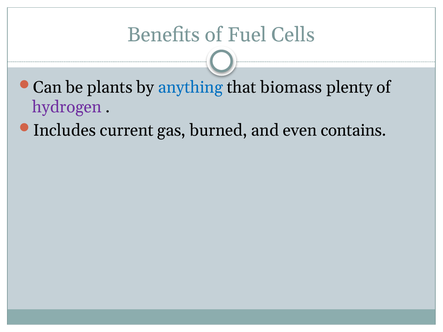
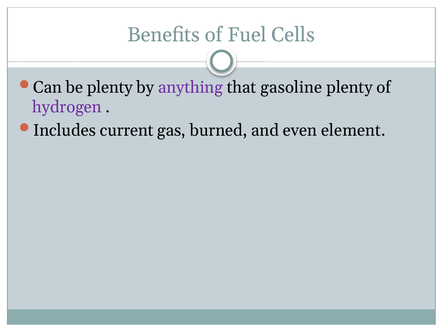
be plants: plants -> plenty (110, 87)
anything colour: blue -> purple (190, 87)
biomass: biomass -> gasoline (291, 87)
contains: contains -> element (353, 131)
